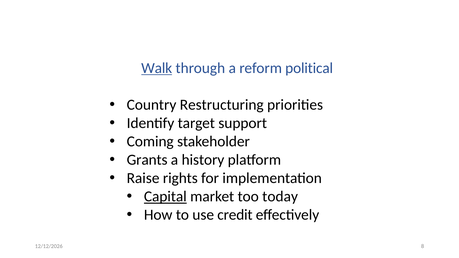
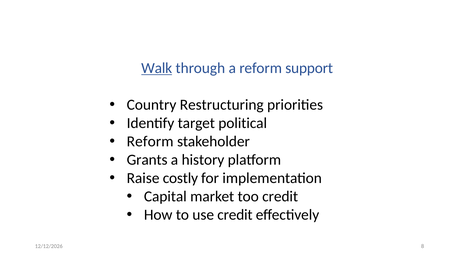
political: political -> support (309, 68)
support: support -> political (243, 123)
Coming: Coming -> Reform (150, 142)
rights: rights -> costly (180, 178)
Capital underline: present -> none (165, 197)
too today: today -> credit (280, 197)
